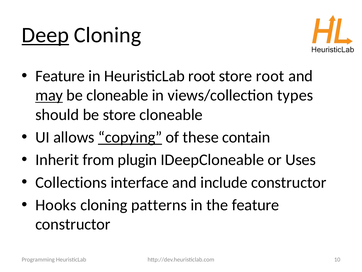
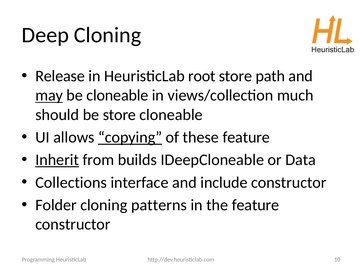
Deep underline: present -> none (45, 35)
Feature: Feature -> Release (60, 76)
store root: root -> path (270, 76)
types: types -> much (295, 95)
these contain: contain -> feature (246, 137)
Inherit underline: none -> present (57, 160)
plugin: plugin -> builds (137, 160)
Uses: Uses -> Data (301, 160)
Hooks: Hooks -> Folder (56, 205)
